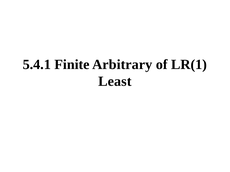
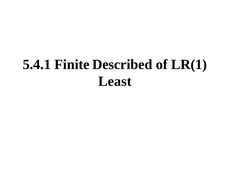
Arbitrary: Arbitrary -> Described (122, 65)
